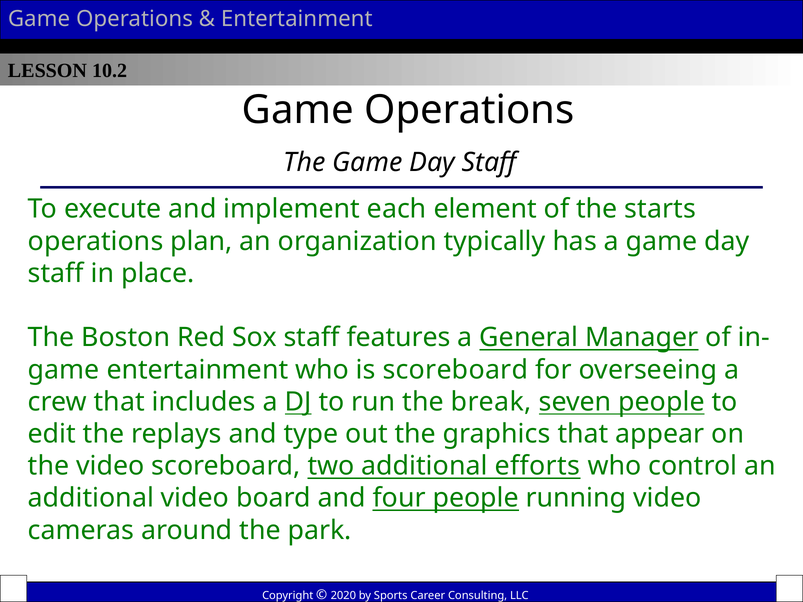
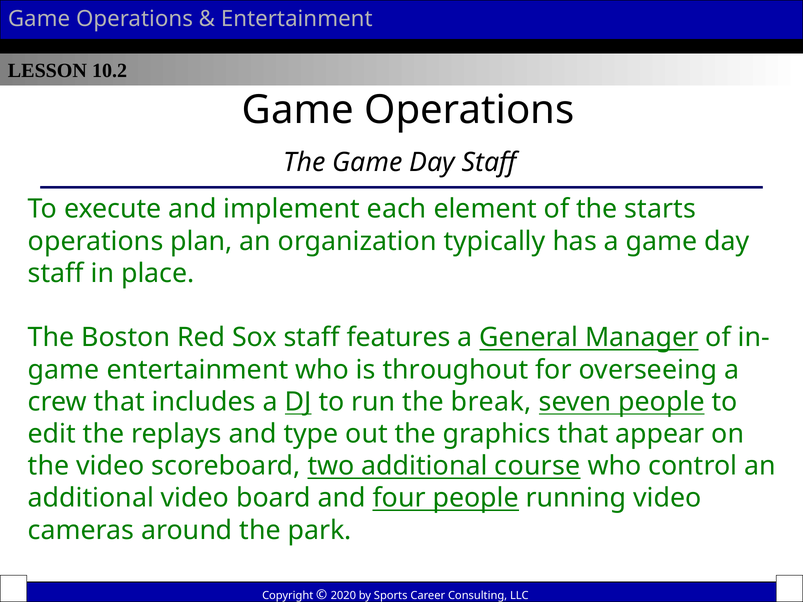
is scoreboard: scoreboard -> throughout (456, 370)
efforts: efforts -> course (537, 466)
